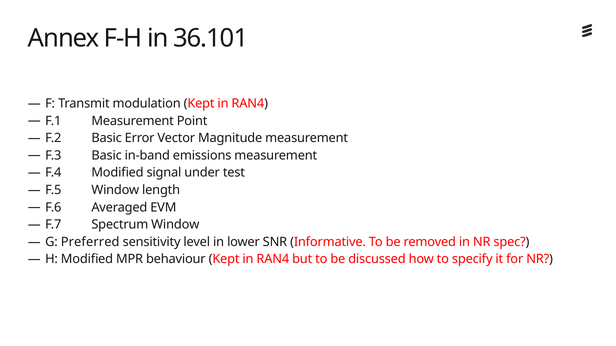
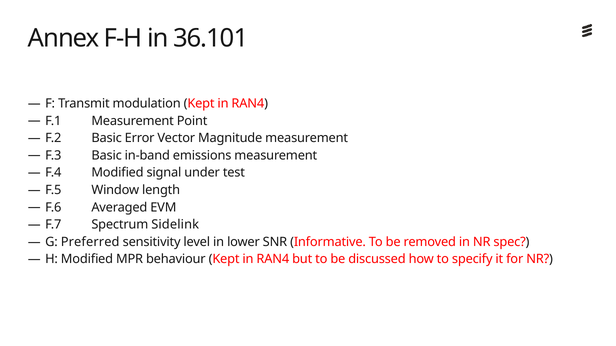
Spectrum Window: Window -> Sidelink (175, 225)
